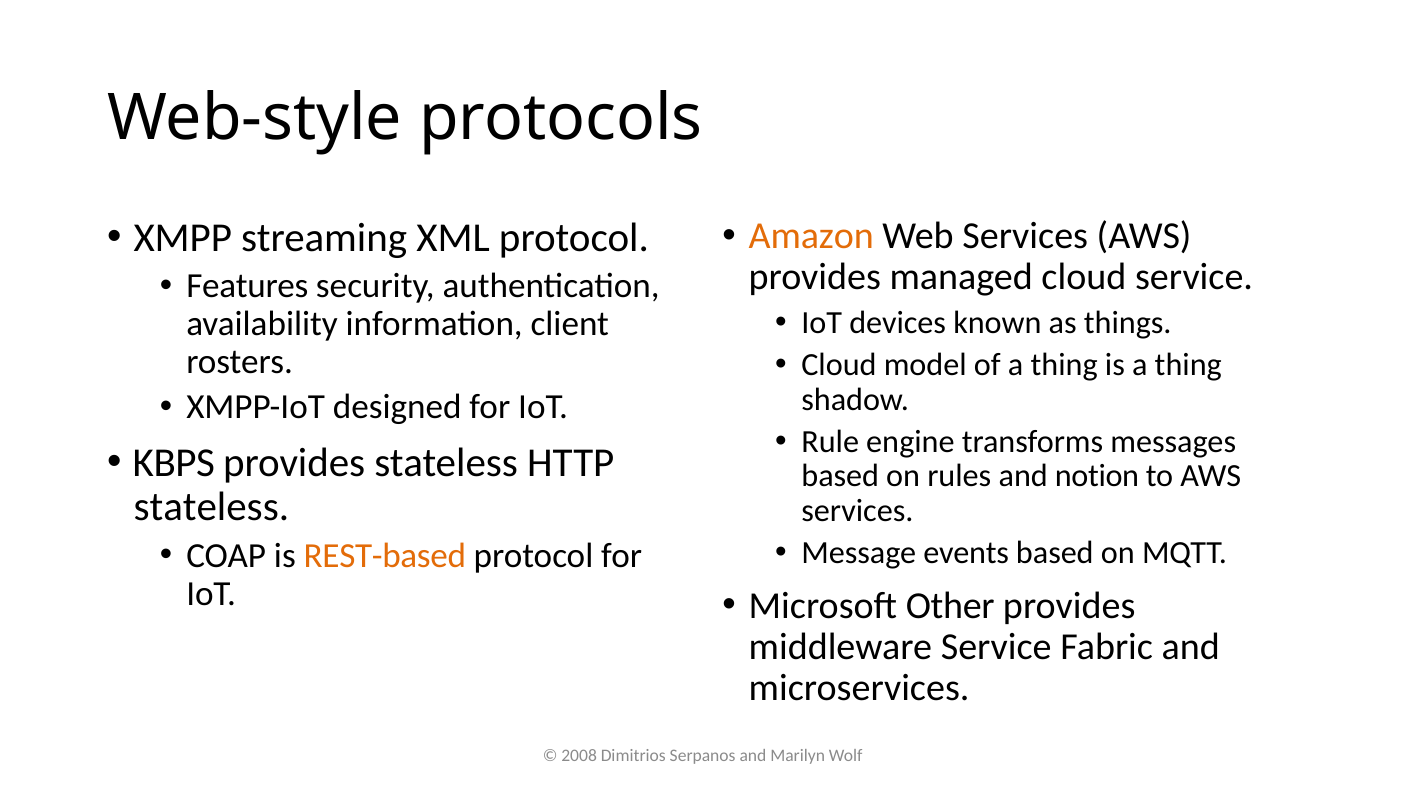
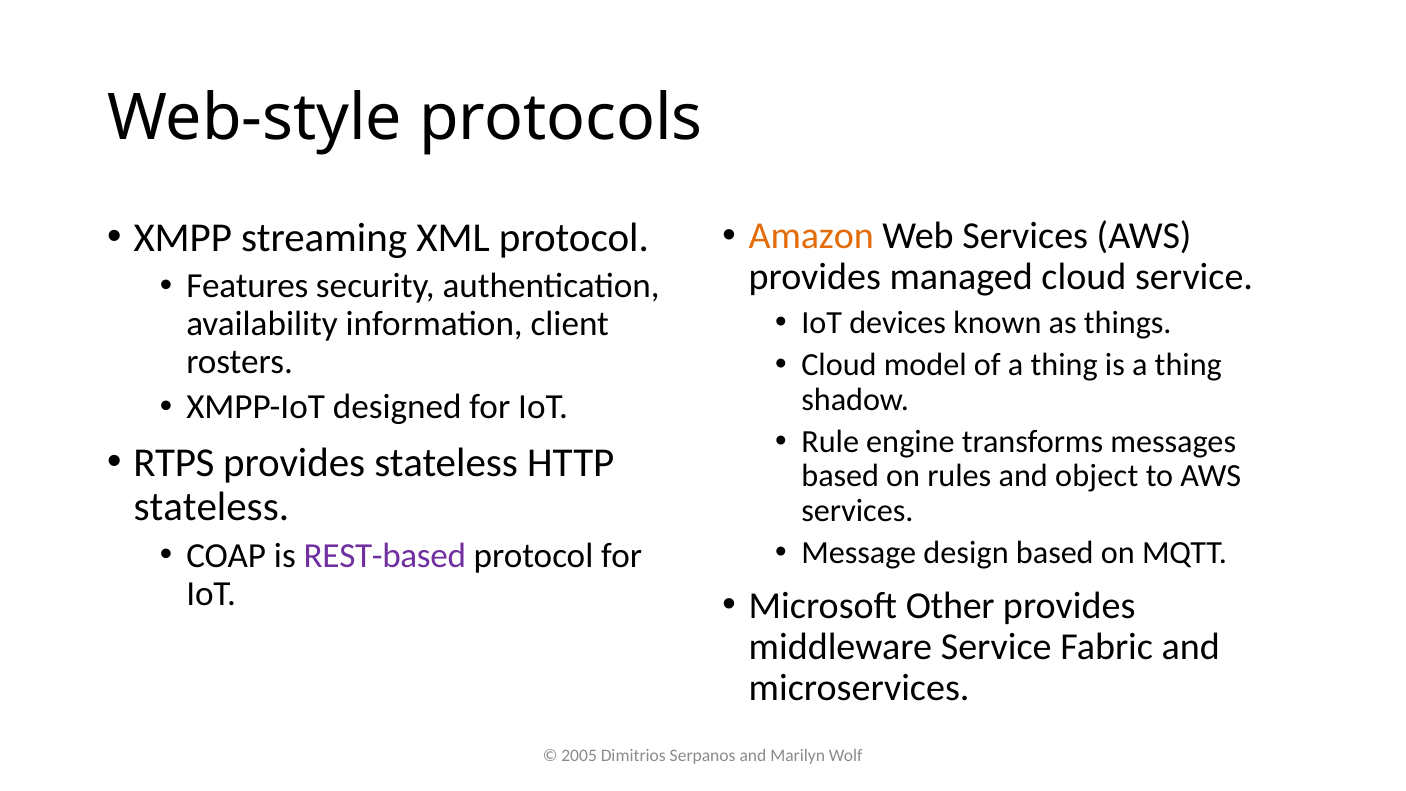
KBPS: KBPS -> RTPS (174, 463)
notion: notion -> object (1097, 476)
events: events -> design (966, 553)
REST-based colour: orange -> purple (385, 556)
2008: 2008 -> 2005 (579, 755)
